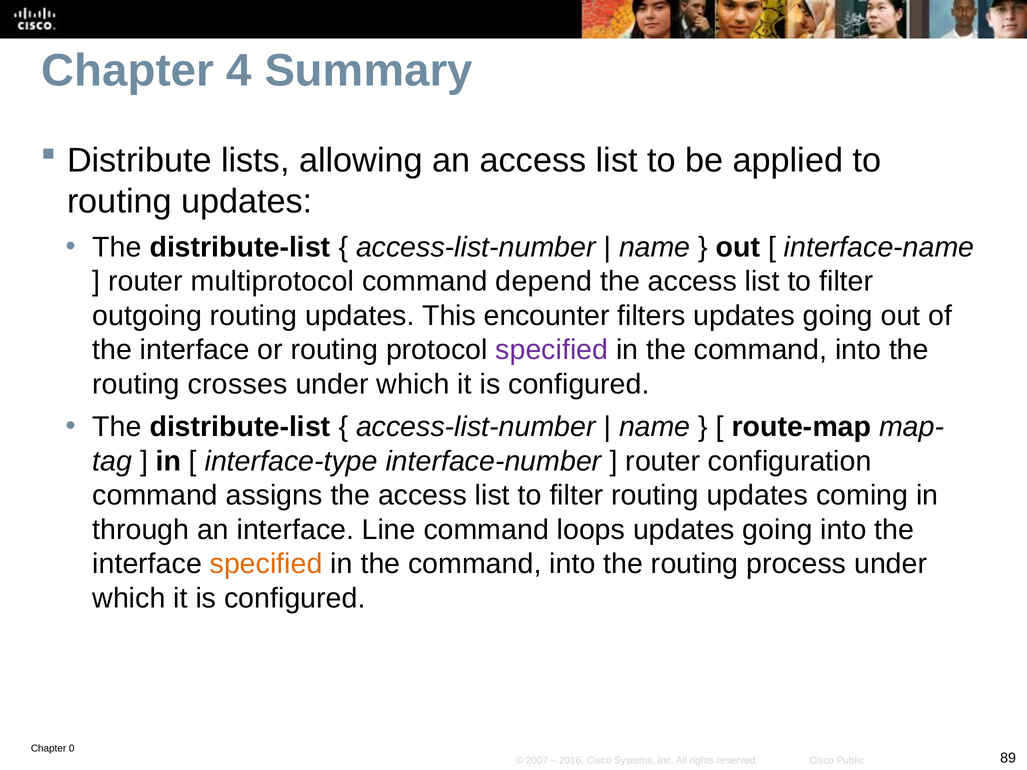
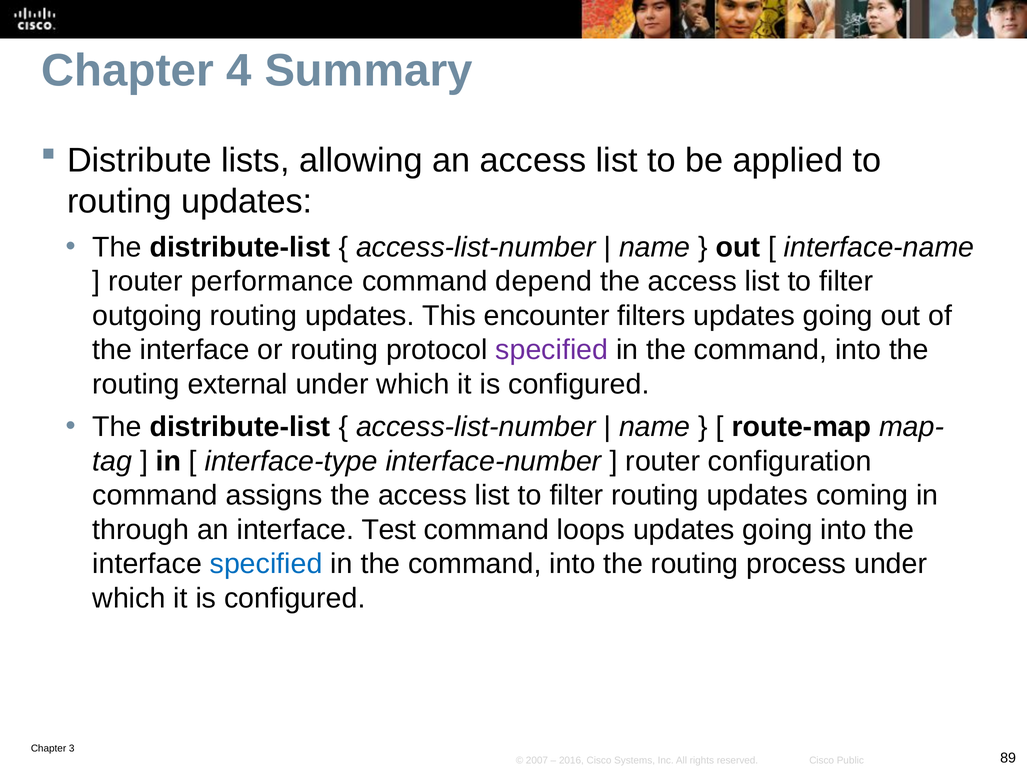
multiprotocol: multiprotocol -> performance (272, 282)
crosses: crosses -> external (238, 384)
Line: Line -> Test (389, 530)
specified colour: orange -> blue (266, 564)
0: 0 -> 3 (72, 749)
